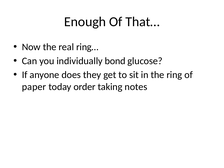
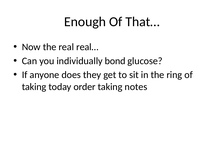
ring…: ring… -> real… (87, 47)
paper: paper -> taking (34, 87)
